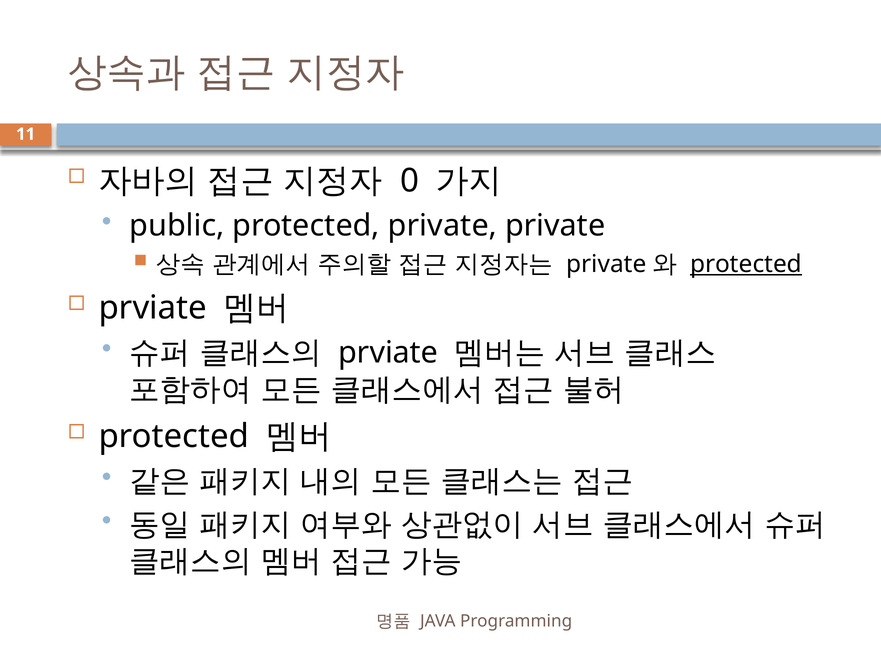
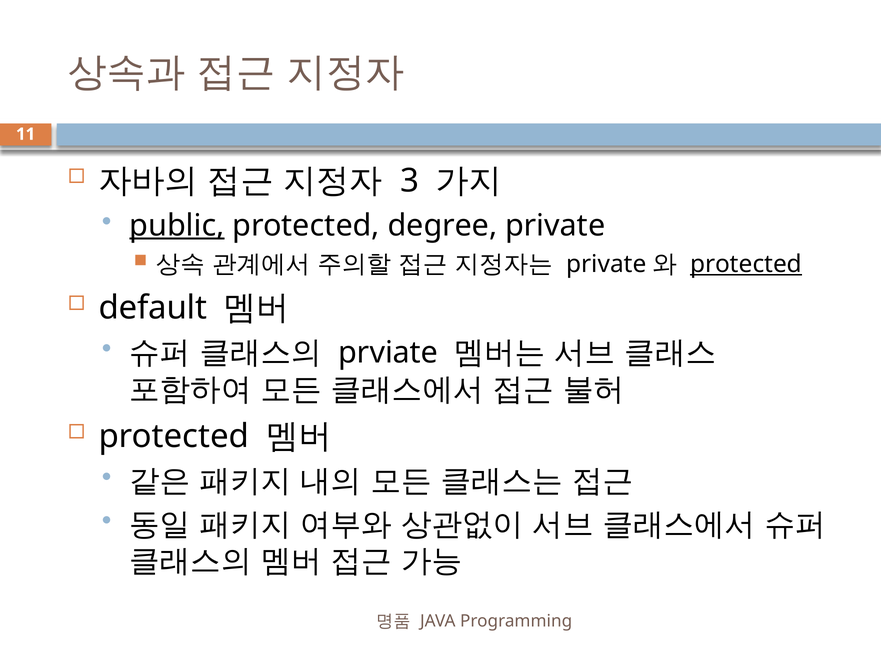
0: 0 -> 3 (410, 181)
public underline: none -> present (177, 225)
protected private: private -> degree (442, 225)
prviate: prviate -> default (153, 308)
